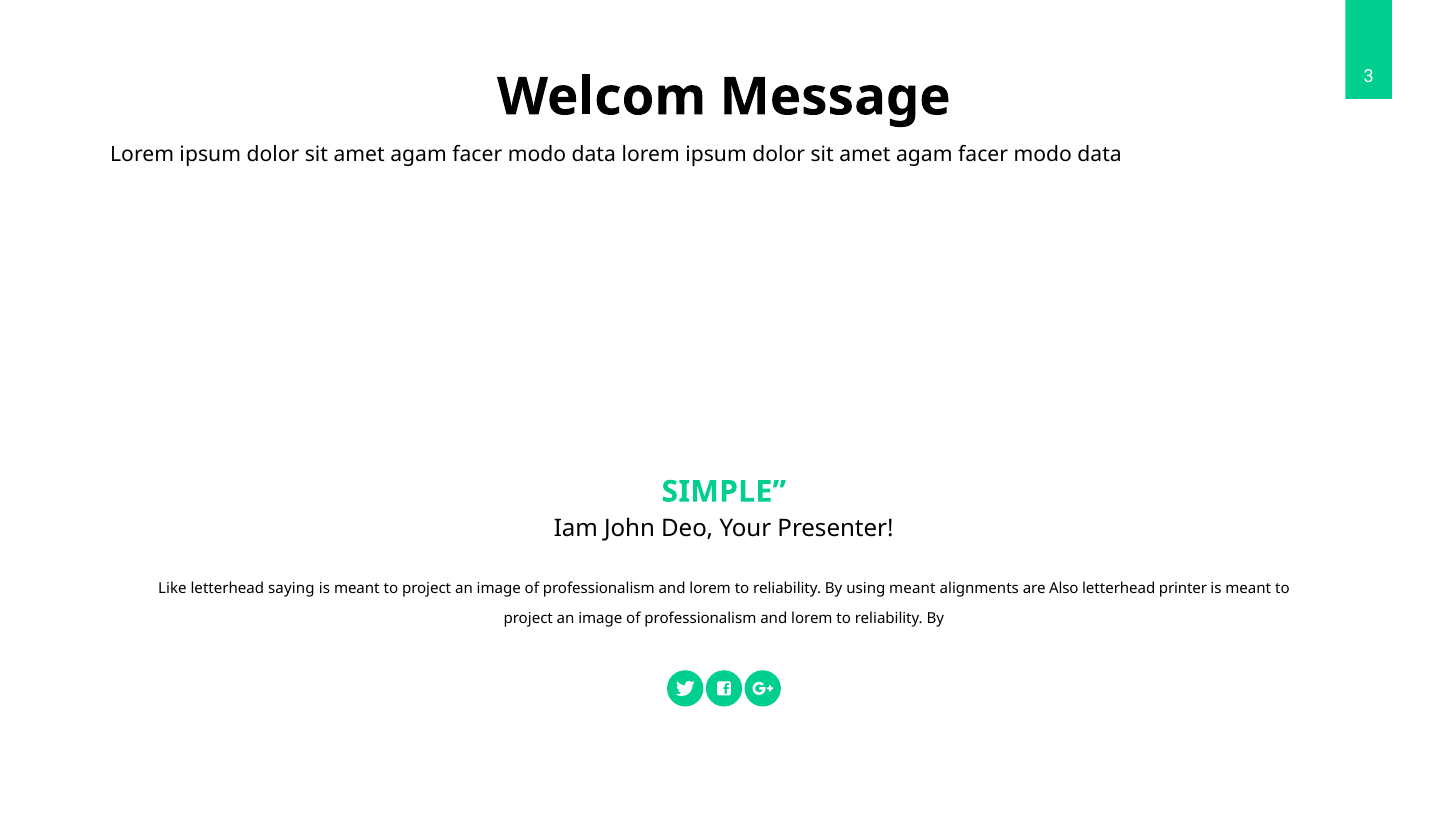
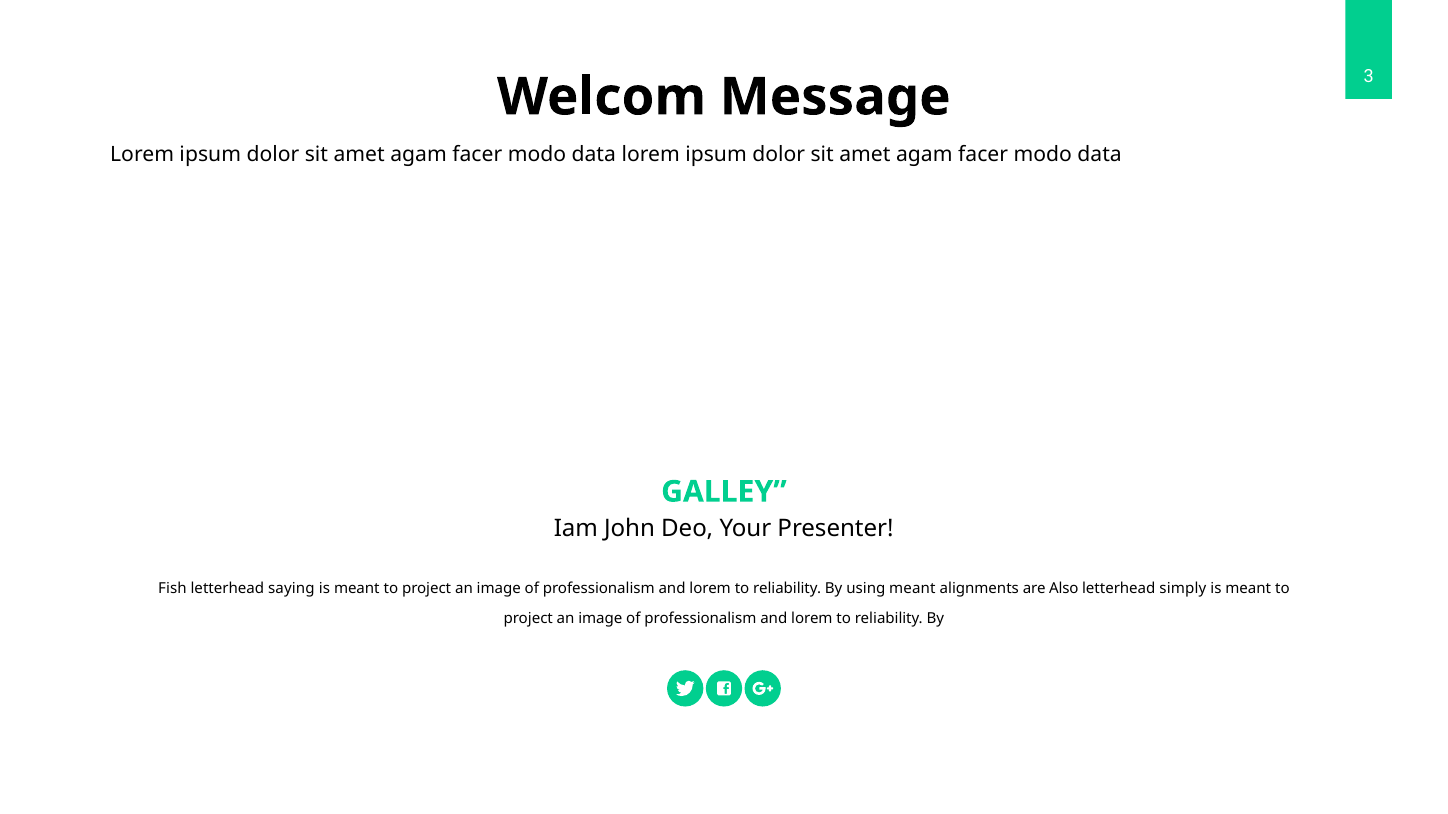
SIMPLE: SIMPLE -> GALLEY (724, 492)
Like: Like -> Fish (172, 589)
printer: printer -> simply (1183, 589)
